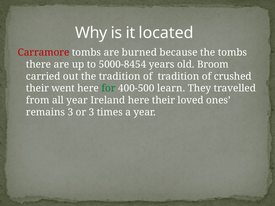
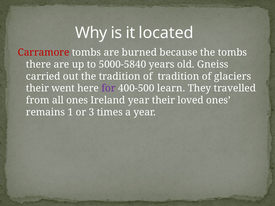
5000-8454: 5000-8454 -> 5000-5840 (122, 65)
Broom: Broom -> Gneiss (213, 65)
crushed: crushed -> glaciers (233, 76)
for colour: green -> purple (108, 88)
all year: year -> ones (77, 100)
Ireland here: here -> year (139, 100)
remains 3: 3 -> 1 (70, 112)
